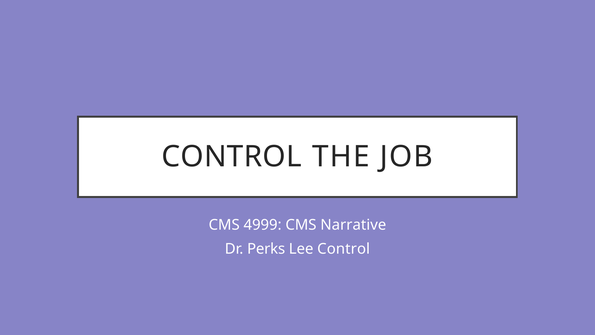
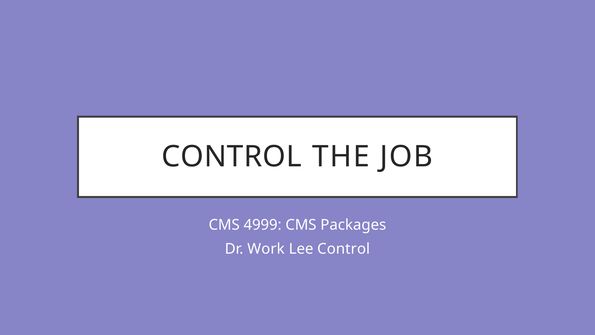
Narrative: Narrative -> Packages (353, 225)
Perks: Perks -> Work (266, 249)
